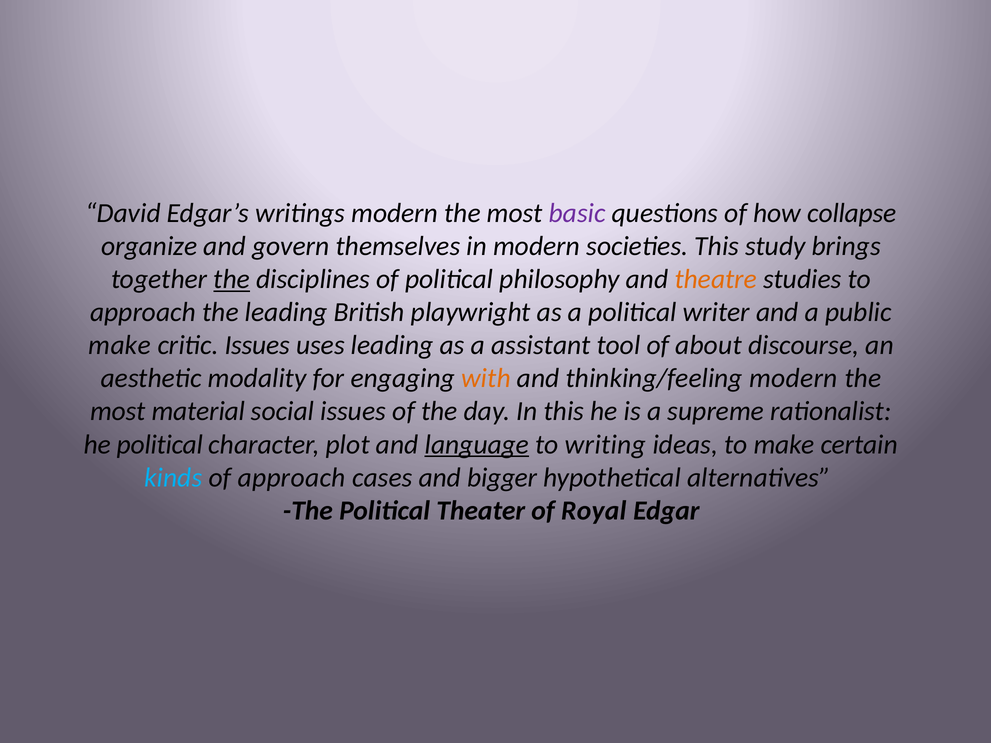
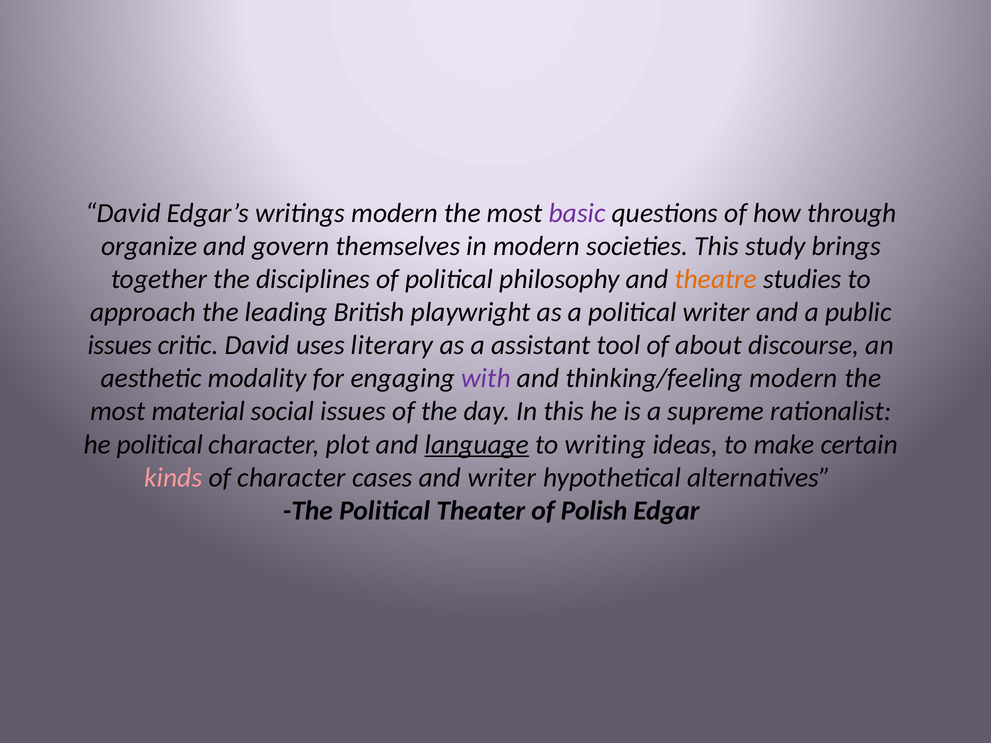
collapse: collapse -> through (852, 213)
the underline: present -> none (232, 279)
make: make -> issues (120, 345)
critic Issues: Issues -> David (257, 345)
uses leading: leading -> literary (392, 345)
with colour: orange -> purple (486, 378)
kinds colour: light blue -> pink (173, 478)
of approach: approach -> character (292, 478)
and bigger: bigger -> writer (502, 478)
Royal: Royal -> Polish (594, 511)
